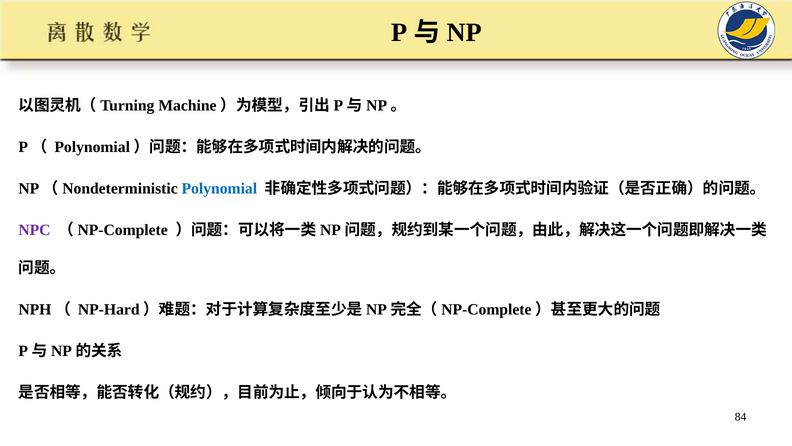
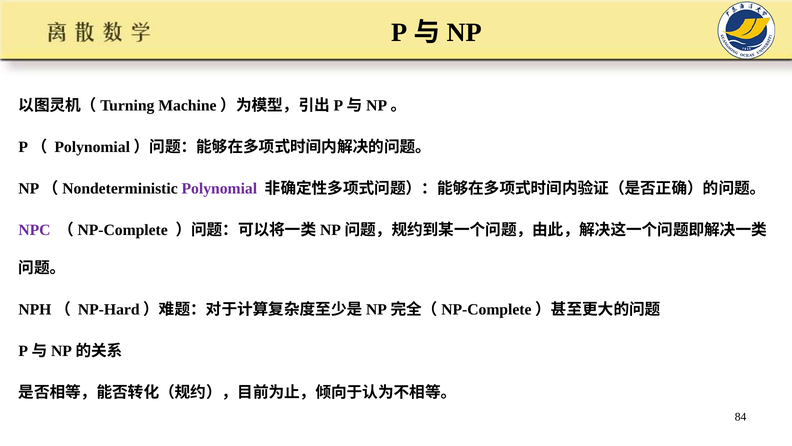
Polynomial colour: blue -> purple (219, 188)
